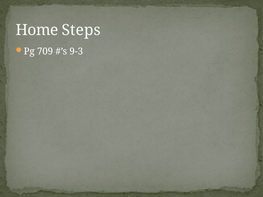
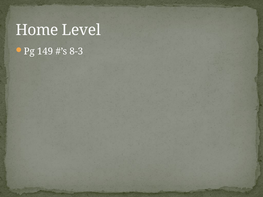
Steps: Steps -> Level (81, 30)
709: 709 -> 149 (45, 51)
9-3: 9-3 -> 8-3 (76, 51)
